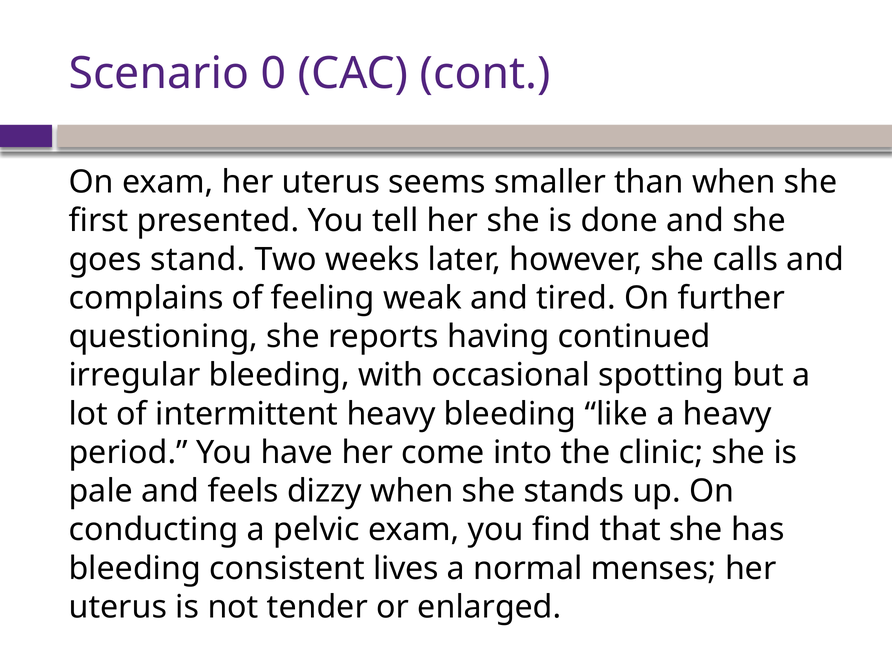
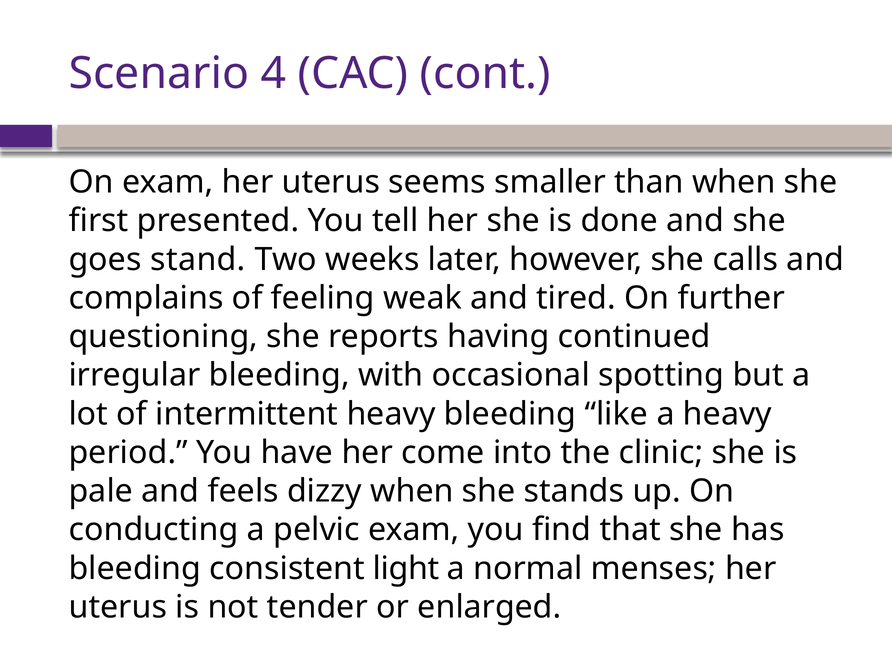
0: 0 -> 4 (273, 74)
lives: lives -> light (406, 568)
